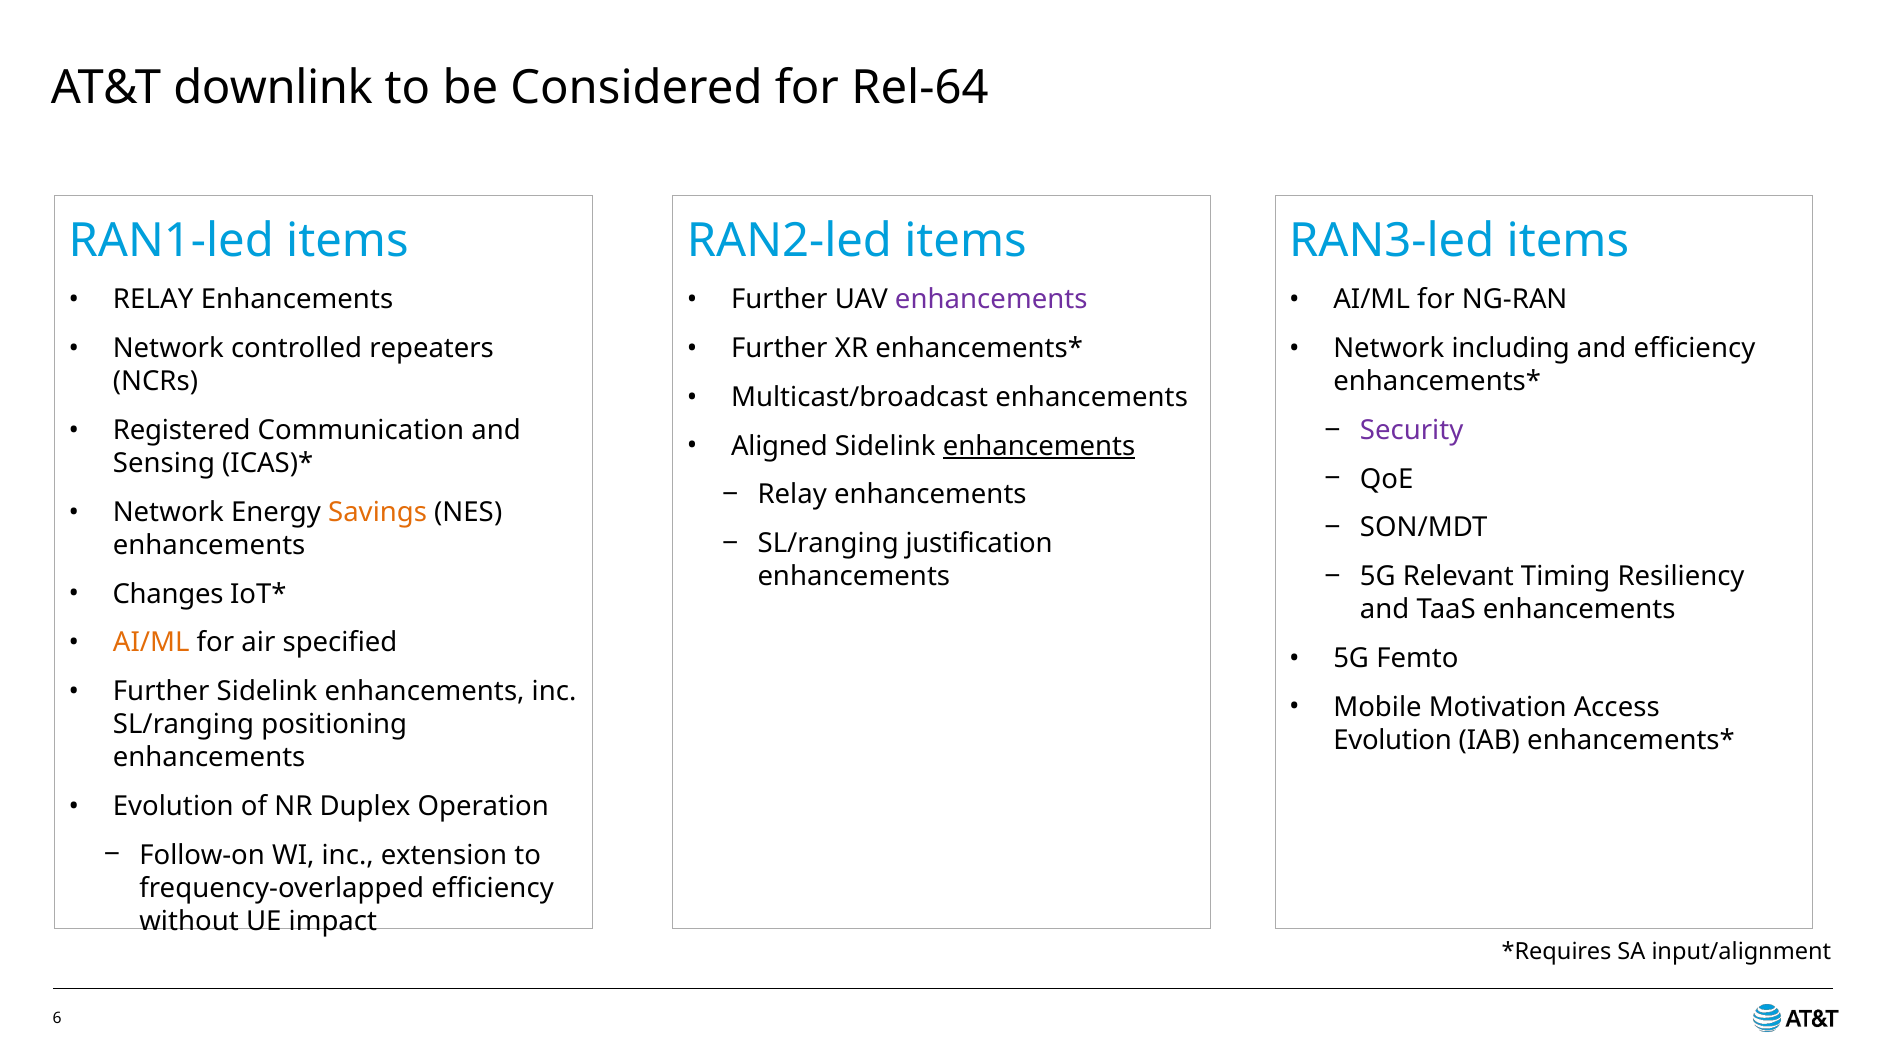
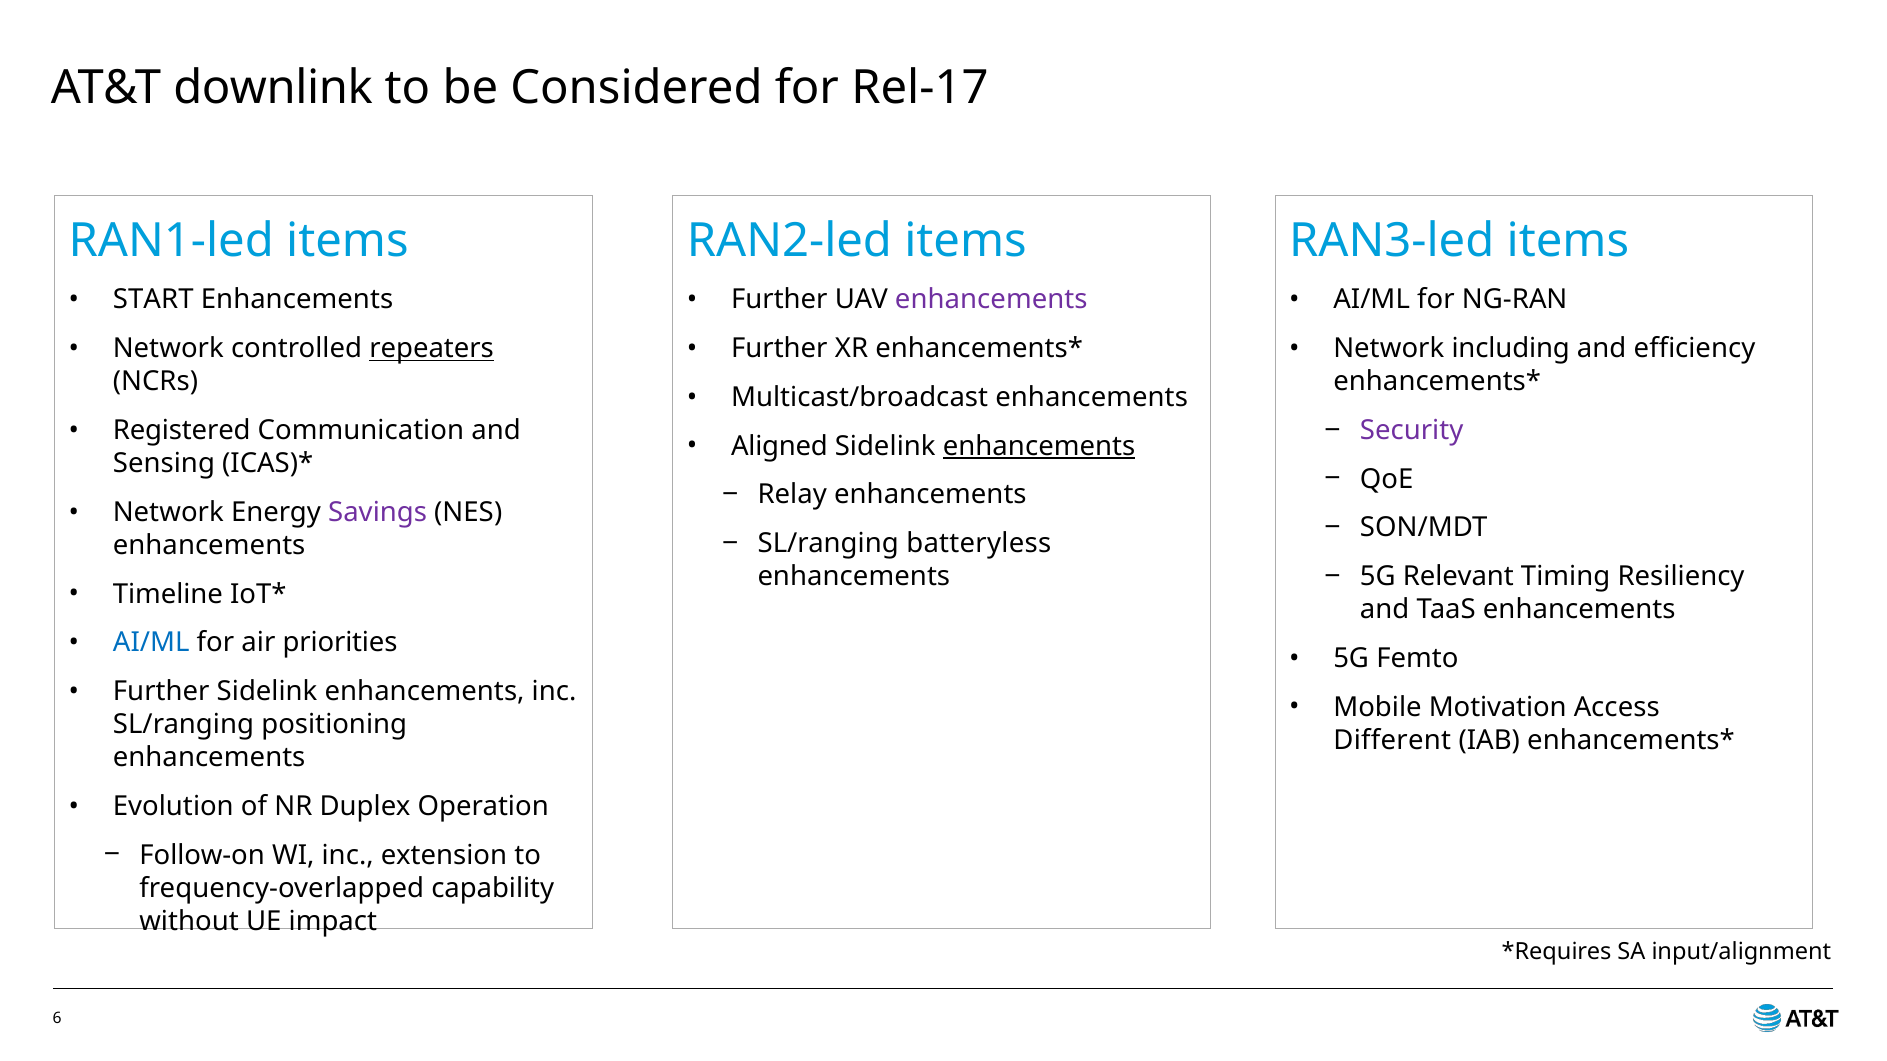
Rel-64: Rel-64 -> Rel-17 (920, 88)
RELAY: RELAY -> START (153, 300)
repeaters underline: none -> present (432, 349)
Savings colour: orange -> purple (378, 512)
justification: justification -> batteryless (979, 544)
Changes: Changes -> Timeline (168, 594)
AI/ML colour: orange -> blue (151, 643)
specified: specified -> priorities (340, 643)
Evolution: Evolution -> Different (1392, 740)
frequency-overlapped efficiency: efficiency -> capability (493, 888)
